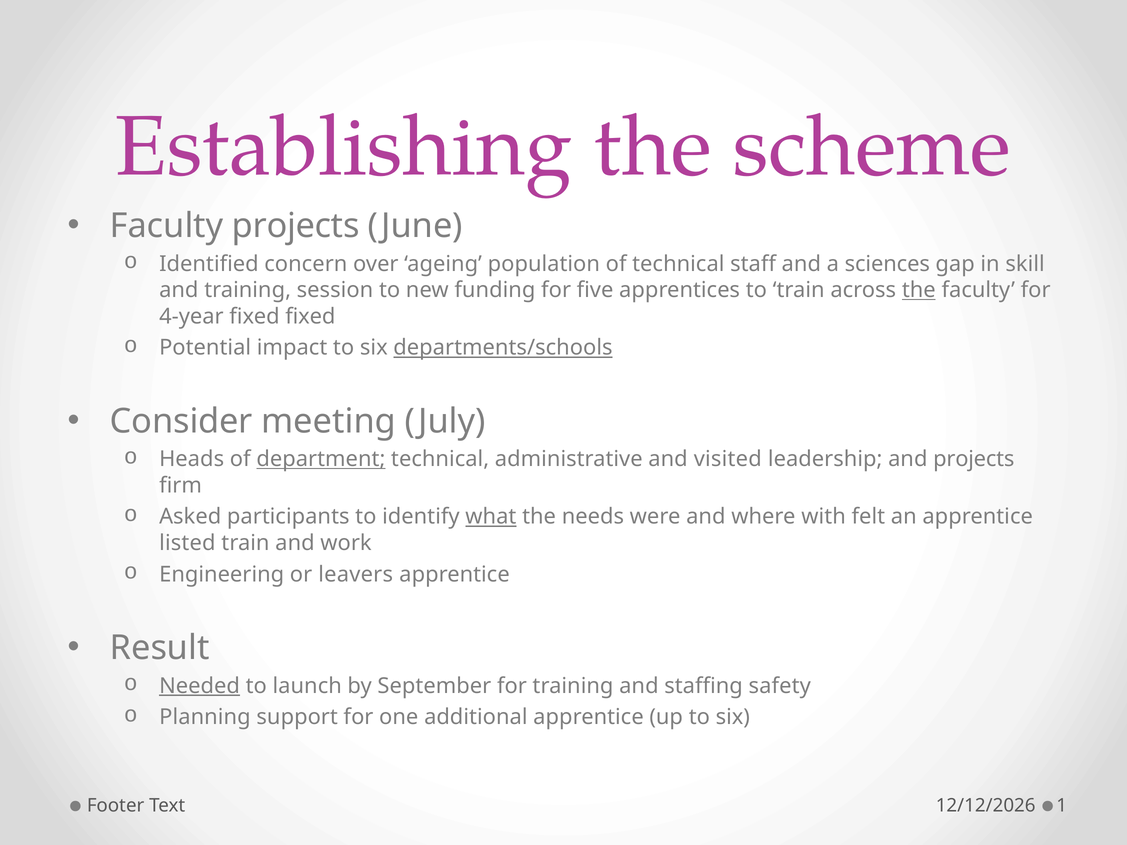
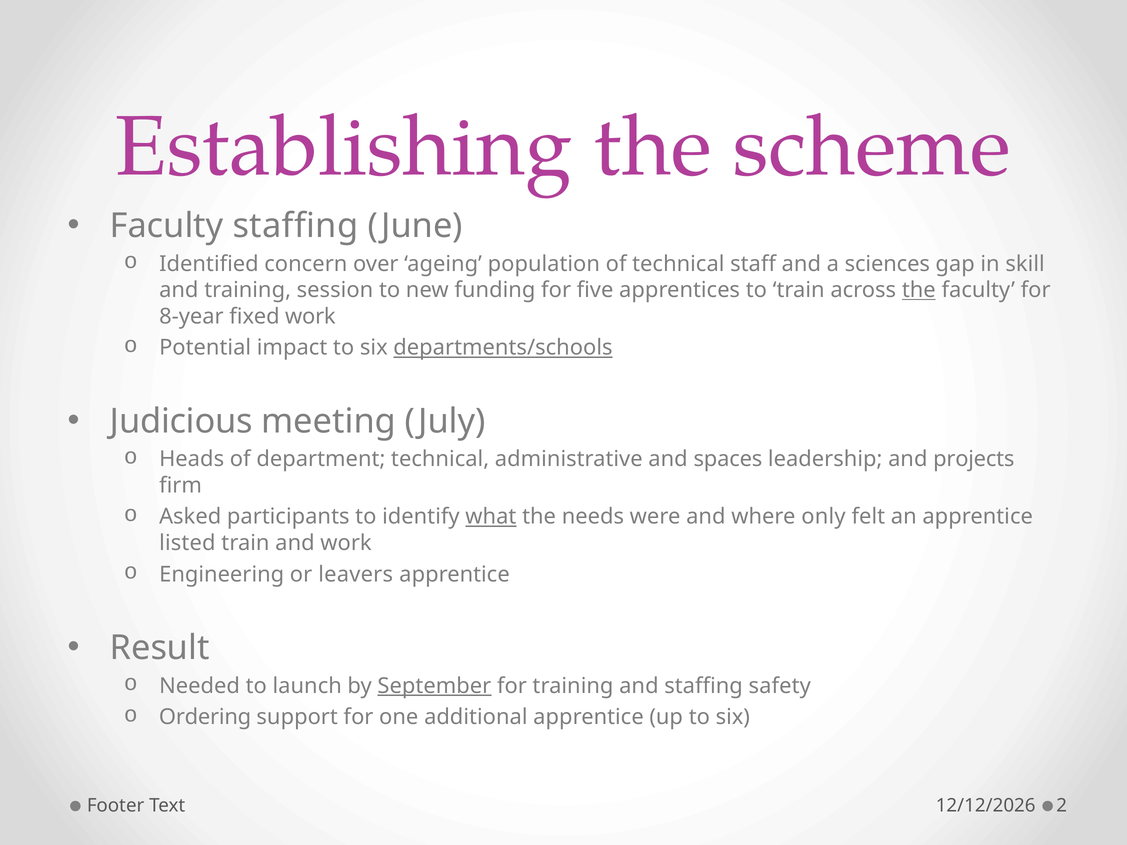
Faculty projects: projects -> staffing (295, 226)
4-year: 4-year -> 8-year (191, 316)
fixed fixed: fixed -> work (310, 316)
Consider: Consider -> Judicious (181, 421)
department underline: present -> none (321, 459)
visited: visited -> spaces (728, 459)
with: with -> only (823, 517)
Needed underline: present -> none (200, 686)
September underline: none -> present (434, 686)
Planning: Planning -> Ordering (205, 717)
1: 1 -> 2 (1062, 806)
